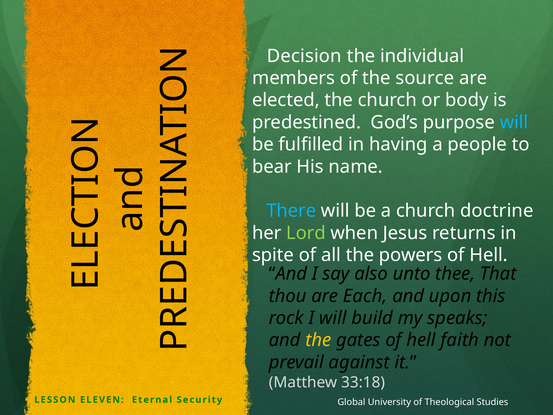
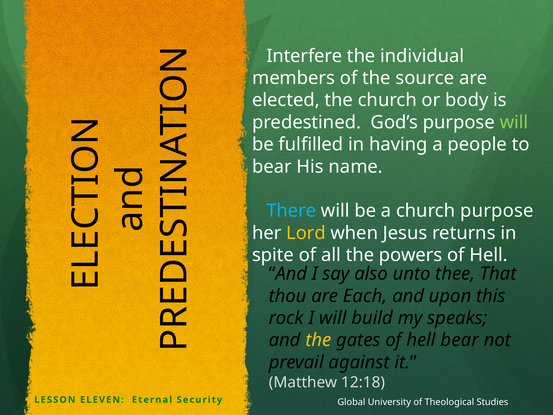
Decision: Decision -> Interfere (304, 56)
will colour: light blue -> light green (514, 122)
church doctrine: doctrine -> purpose (497, 211)
Lord colour: light green -> yellow (306, 233)
hell faith: faith -> bear (460, 340)
33:18: 33:18 -> 12:18 (363, 382)
